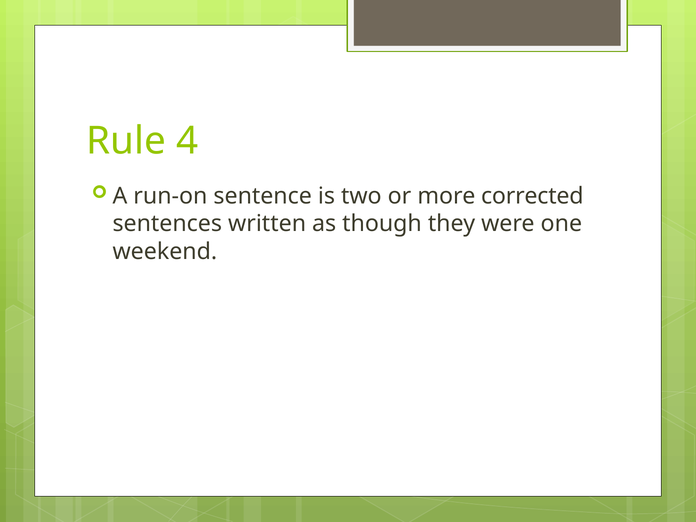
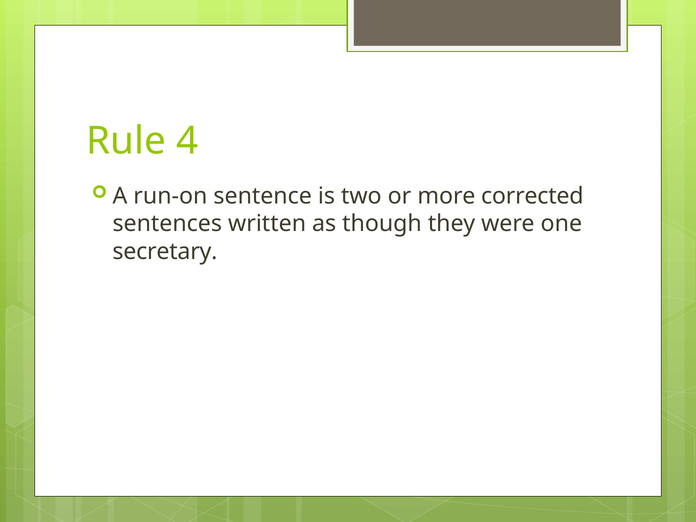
weekend: weekend -> secretary (165, 252)
